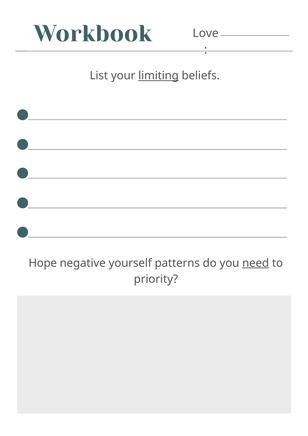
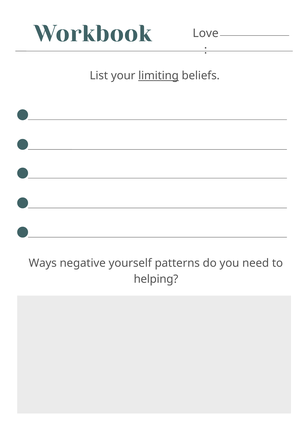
Hope: Hope -> Ways (43, 263)
need underline: present -> none (256, 263)
priority: priority -> helping (156, 279)
